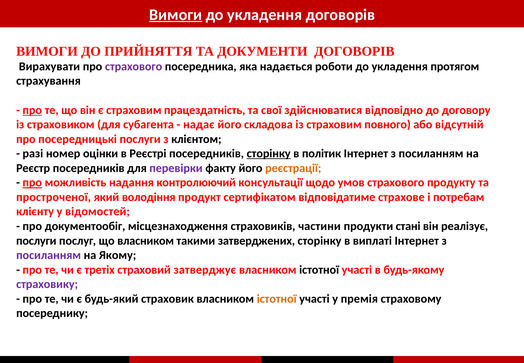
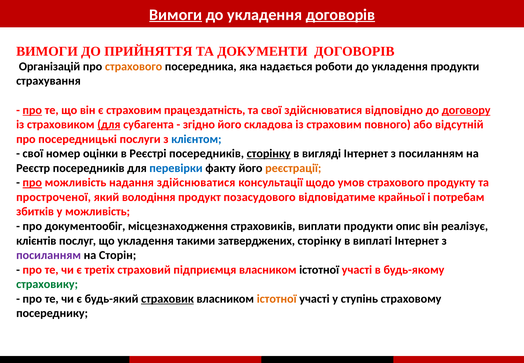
договорів underline: none -> present (341, 15)
Вирахувати: Вирахувати -> Організацій (49, 66)
страхового colour: purple -> orange (134, 66)
укладення протягом: протягом -> продукти (455, 66)
договору underline: none -> present (466, 110)
для underline: none -> present (109, 124)
надає: надає -> згідно (199, 124)
клієнтом colour: black -> blue (196, 139)
разі: разі -> свої (33, 153)
політик: політик -> вигляді (322, 153)
перевірки colour: purple -> blue (176, 168)
надання контролюючий: контролюючий -> здійснюватися (196, 183)
сертифікатом: сертифікатом -> позасудового (260, 197)
страхове: страхове -> крайньої (401, 197)
клієнту: клієнту -> збитків (35, 212)
у відомостей: відомостей -> можливість (98, 212)
частини: частини -> виплати (320, 226)
стані: стані -> опис (408, 226)
послуги: послуги -> клієнтів (36, 241)
що власником: власником -> укладення (146, 241)
Якому: Якому -> Сторін (118, 255)
затверджує: затверджує -> підприємця (205, 270)
страховику colour: purple -> green (47, 284)
страховик underline: none -> present (167, 299)
премія: премія -> ступінь (359, 299)
